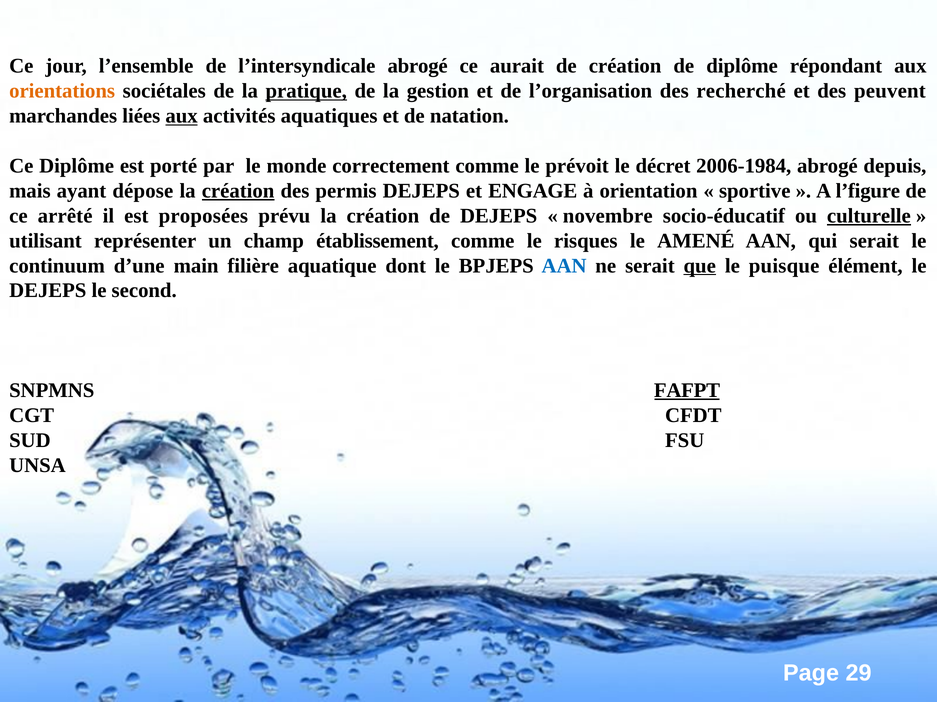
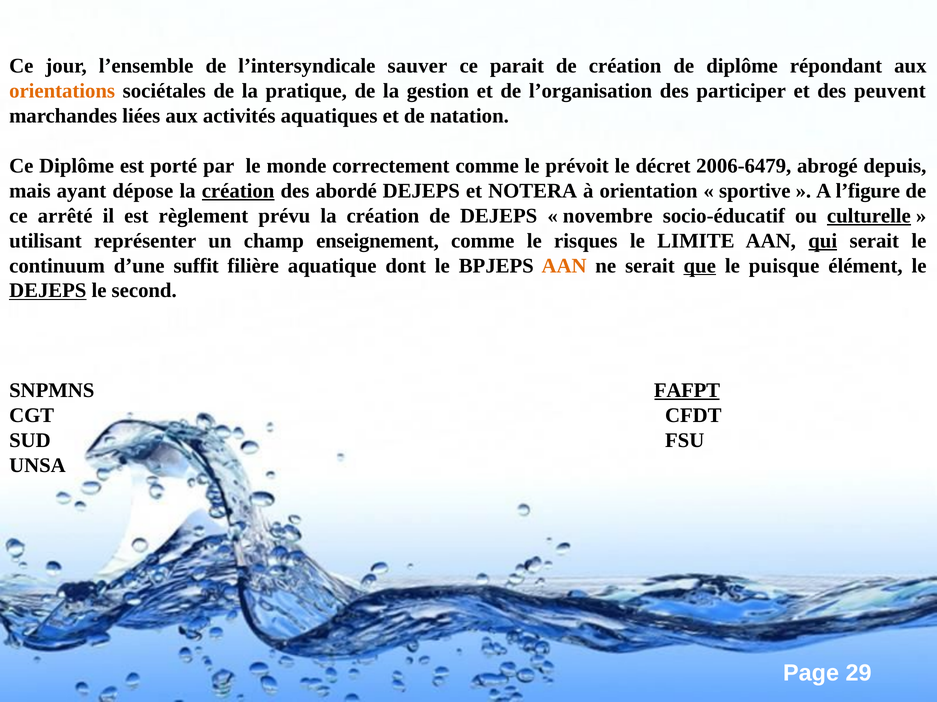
l’intersyndicale abrogé: abrogé -> sauver (417, 66)
aurait: aurait -> parait (517, 66)
pratique underline: present -> none (306, 91)
recherché: recherché -> participer (741, 91)
aux underline: present -> none (182, 116)
2006-1984: 2006-1984 -> 2006-6479 (744, 166)
permis: permis -> abordé (346, 191)
ENGAGE: ENGAGE -> NOTERA (533, 191)
proposées: proposées -> règlement (203, 216)
établissement: établissement -> enseignement (378, 241)
AMENÉ: AMENÉ -> LIMITE (696, 241)
qui underline: none -> present (823, 241)
main: main -> suffit (196, 266)
AAN colour: blue -> orange (564, 266)
DEJEPS underline: none -> present (48, 291)
